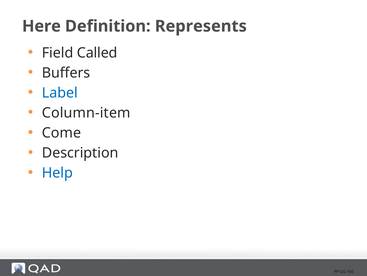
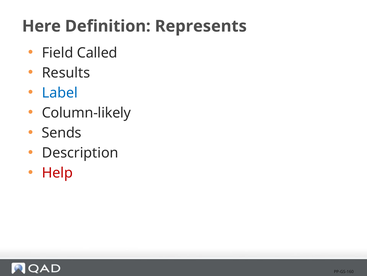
Buffers: Buffers -> Results (66, 73)
Column-item: Column-item -> Column-likely (86, 112)
Come: Come -> Sends (62, 132)
Help colour: blue -> red (57, 172)
